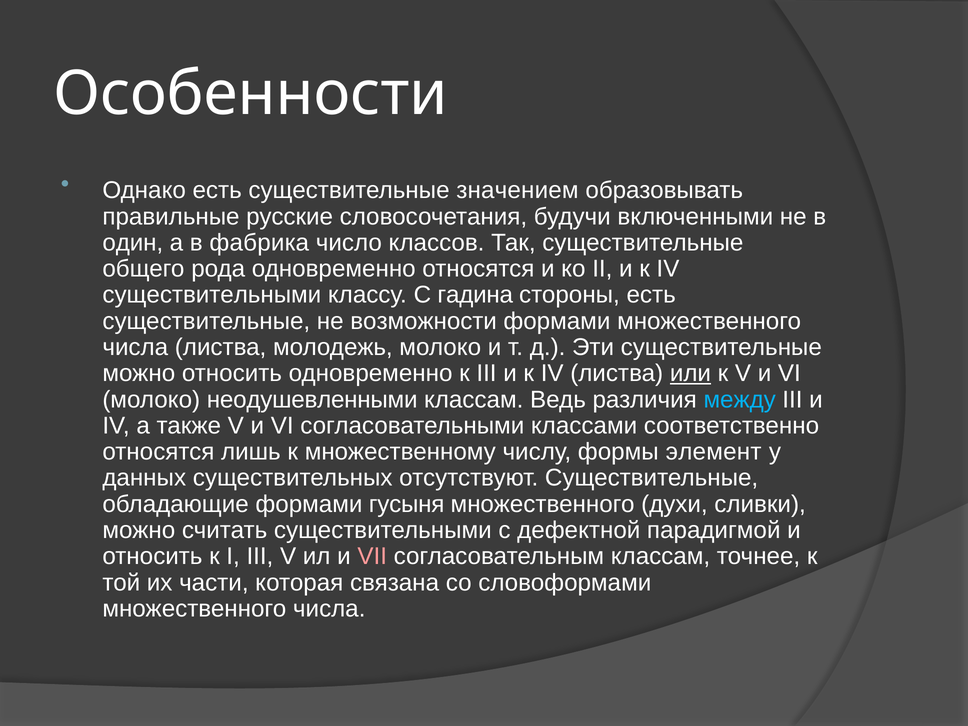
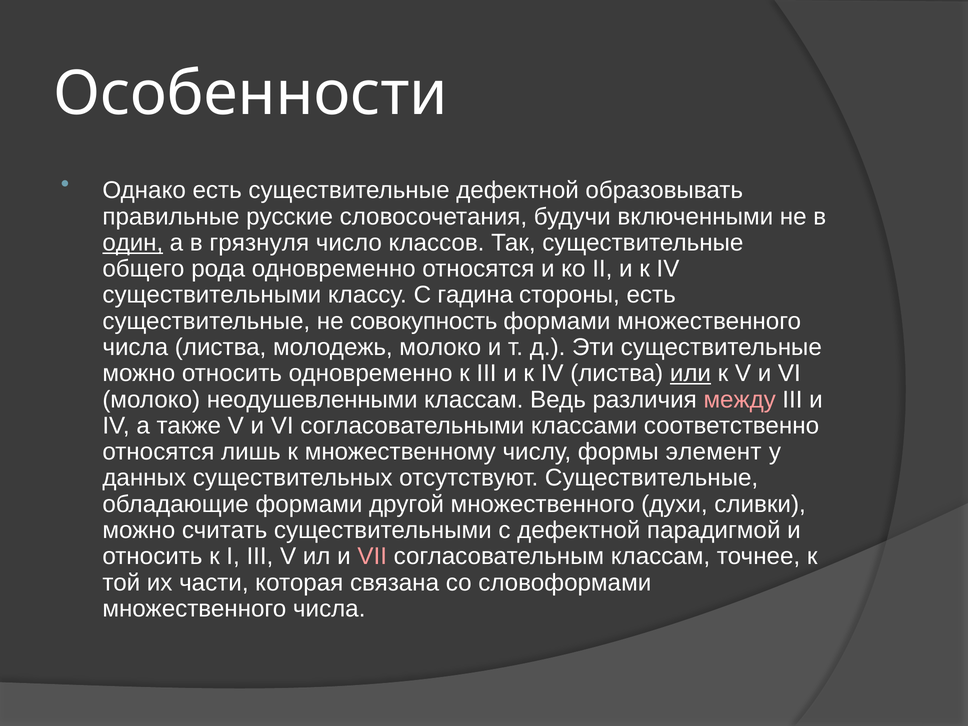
существительные значением: значением -> дефектной (518, 190)
один underline: none -> present (133, 243)
фабрика: фабрика -> грязнуля (259, 243)
возможности: возможности -> совокупность (424, 321)
между colour: light blue -> pink (740, 400)
гусыня: гусыня -> другой (407, 504)
